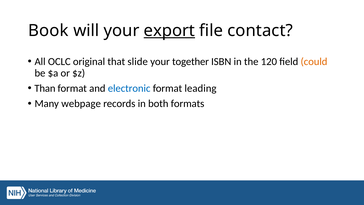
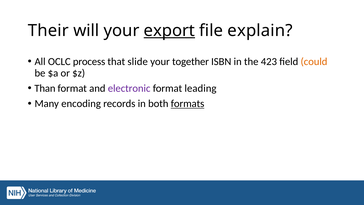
Book: Book -> Their (48, 31)
contact: contact -> explain (260, 31)
original: original -> process (89, 62)
120: 120 -> 423 (269, 62)
electronic colour: blue -> purple (129, 88)
webpage: webpage -> encoding (81, 104)
formats underline: none -> present (188, 104)
